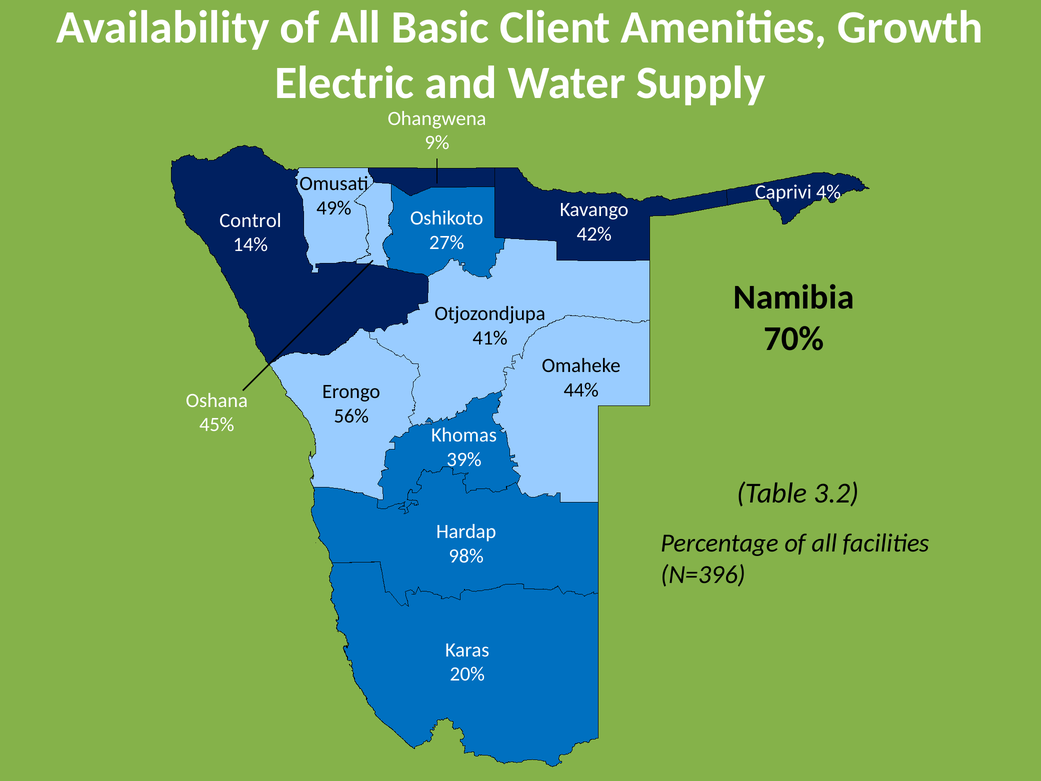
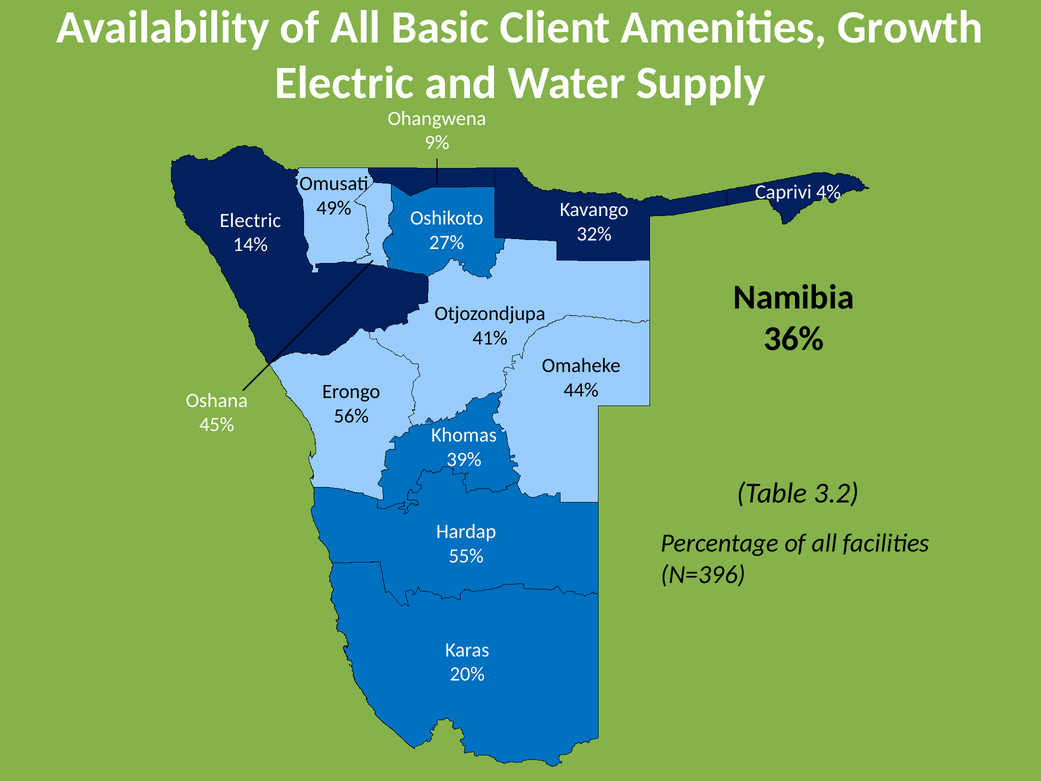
Control: Control -> Electric (250, 220)
42%: 42% -> 32% (594, 234)
70%: 70% -> 36% (794, 339)
98%: 98% -> 55% (466, 556)
